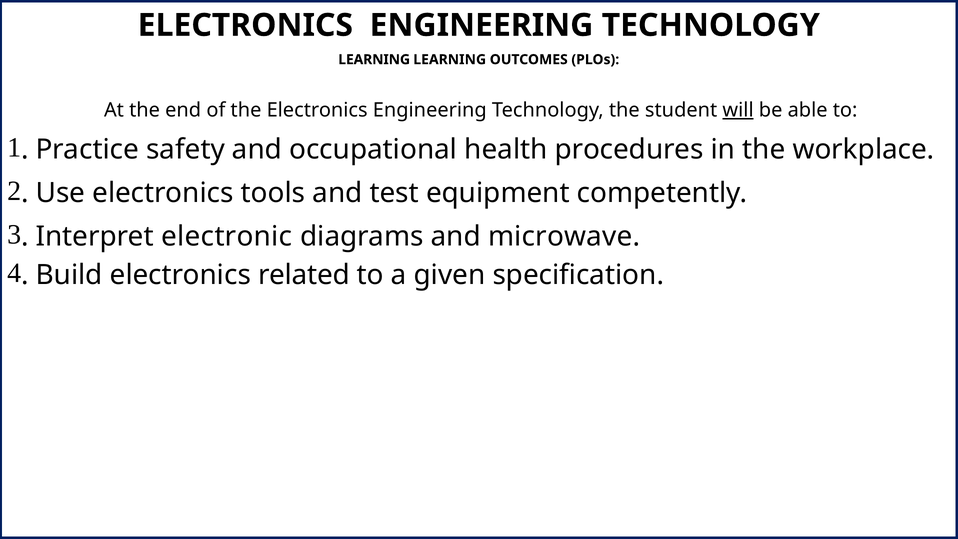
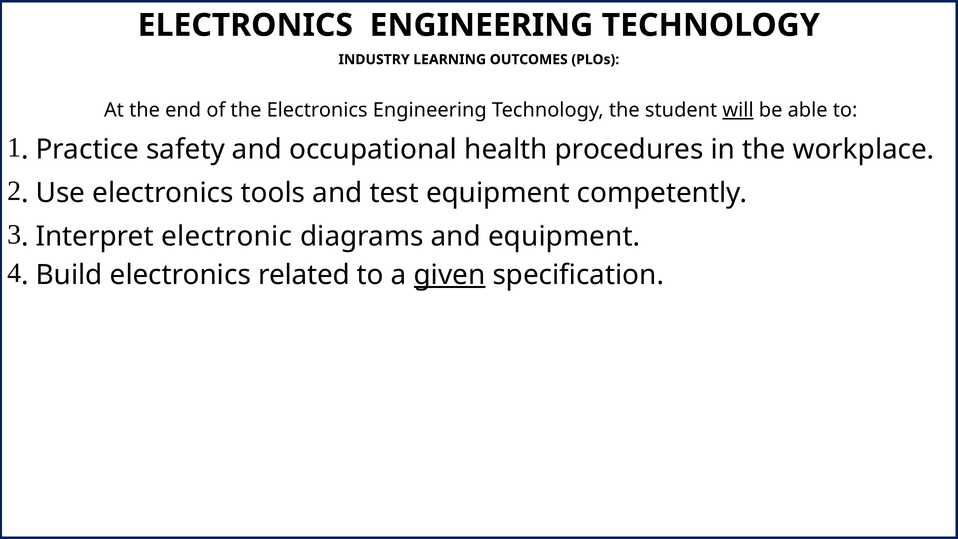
LEARNING: LEARNING -> INDUSTRY (374, 60)
and microwave: microwave -> equipment (564, 236)
given underline: none -> present (450, 275)
